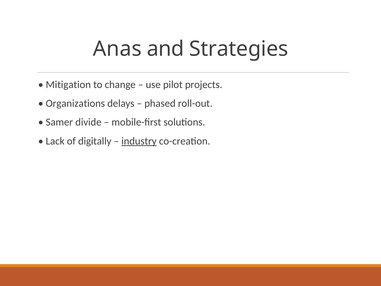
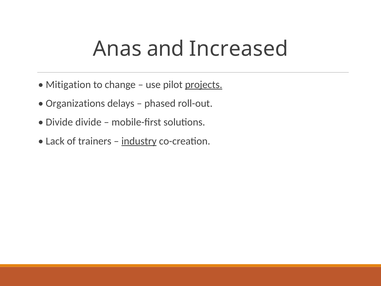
Strategies: Strategies -> Increased (239, 49)
projects underline: none -> present (204, 84)
Samer: Samer -> Divide (59, 122)
digitally: digitally -> trainers (95, 141)
